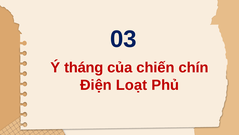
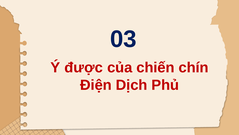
tháng: tháng -> được (84, 67)
Loạt: Loạt -> Dịch (132, 85)
